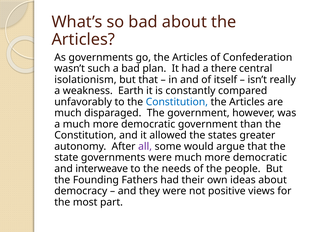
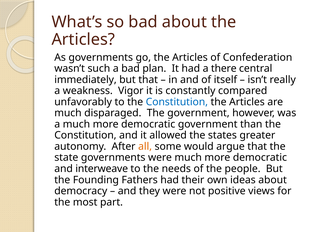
isolationism: isolationism -> immediately (86, 80)
Earth: Earth -> Vigor (131, 91)
all colour: purple -> orange (145, 146)
